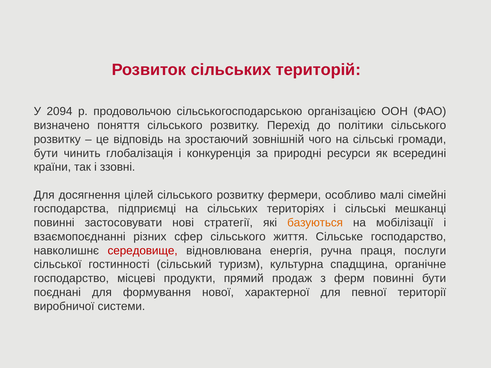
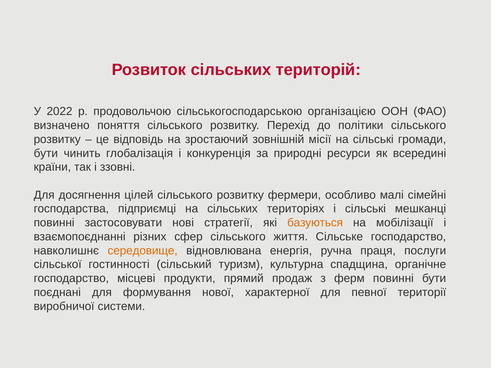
2094: 2094 -> 2022 (60, 112)
чого: чого -> місії (320, 139)
середовище colour: red -> orange (143, 251)
